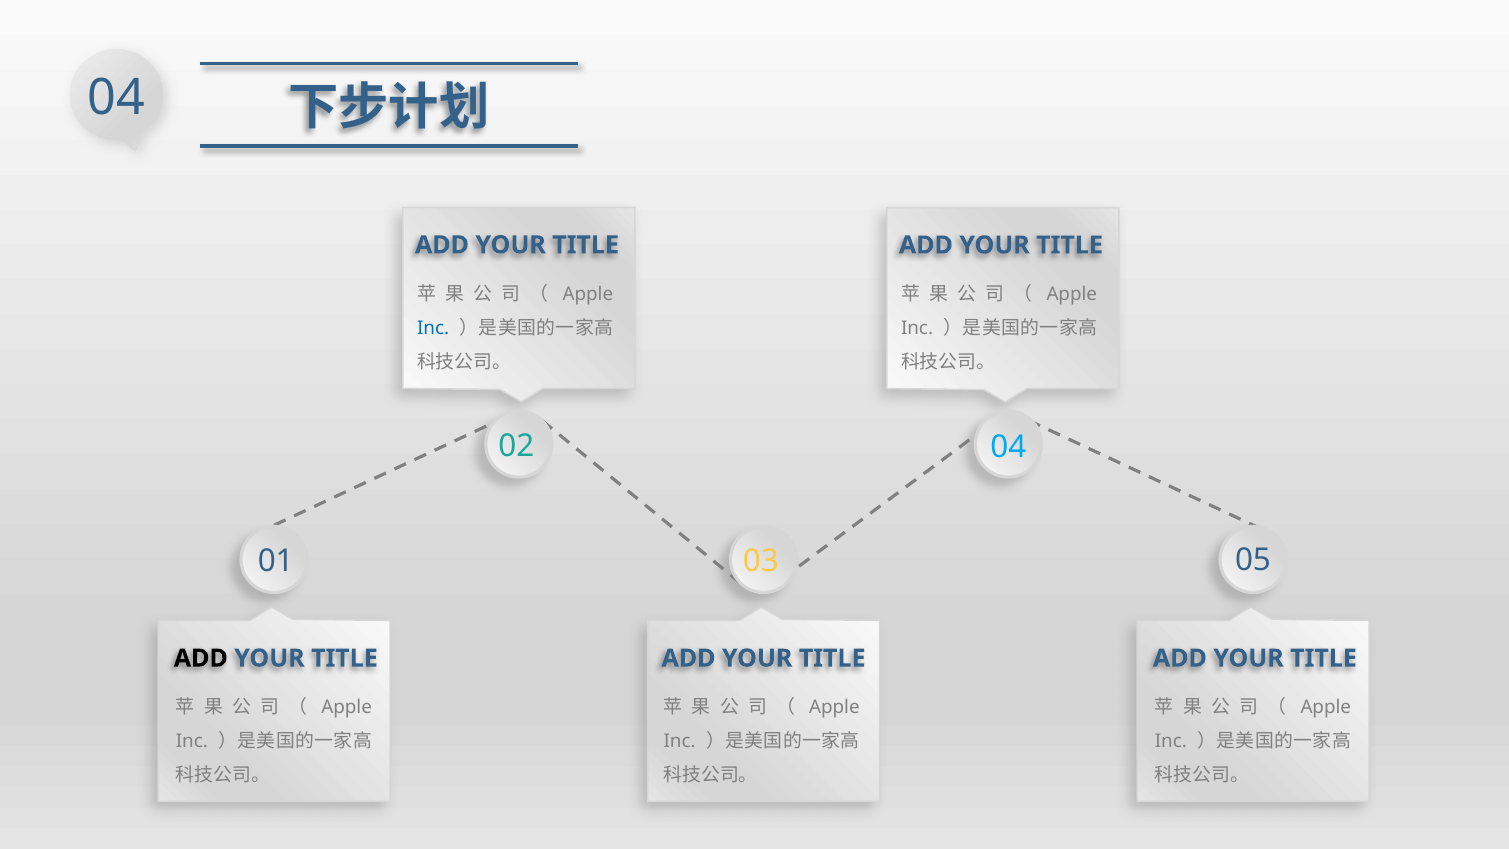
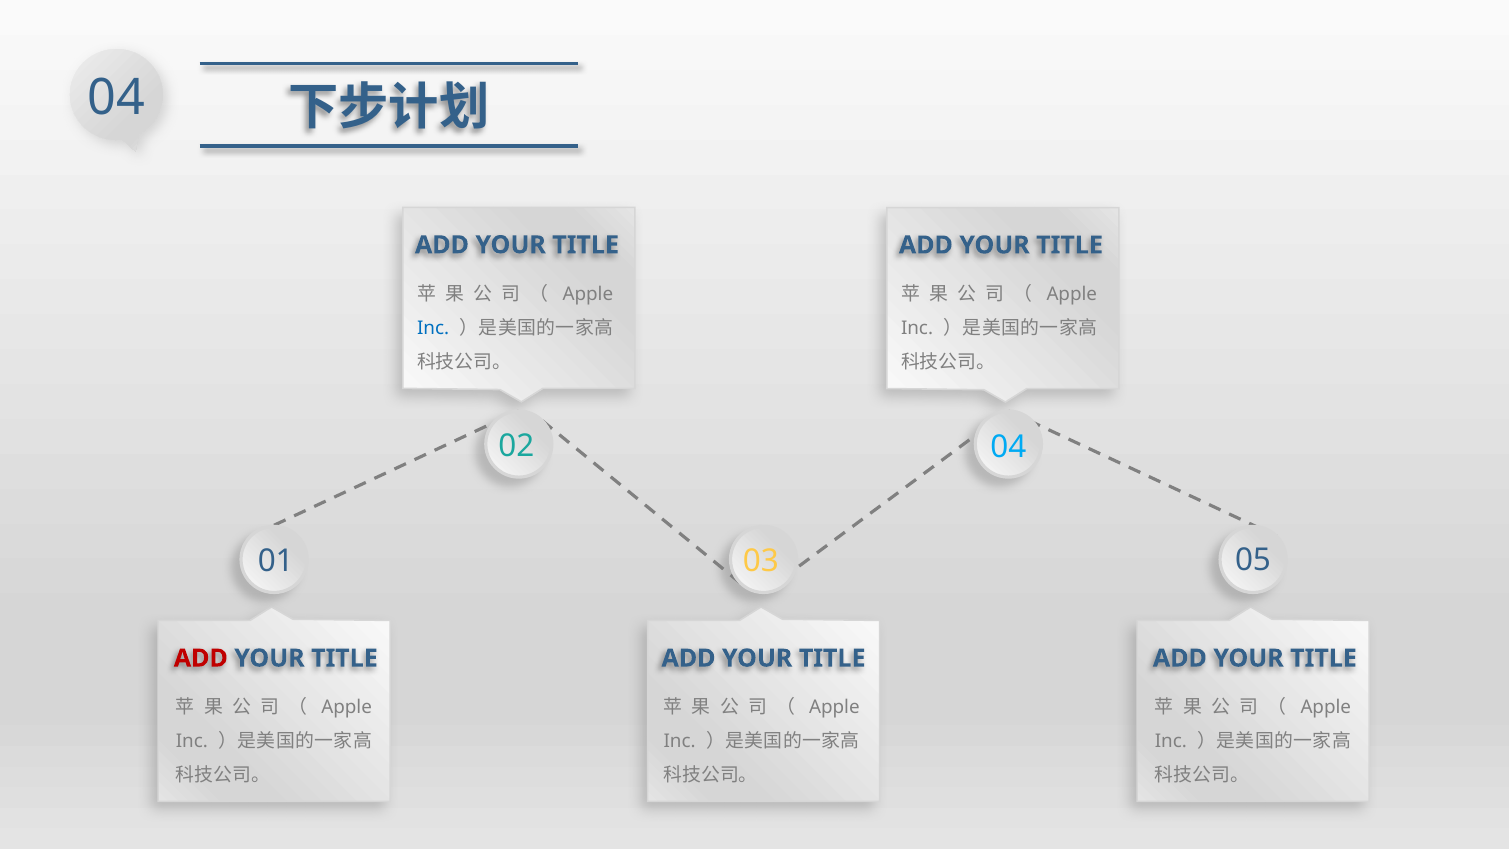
ADD colour: black -> red (201, 658)
